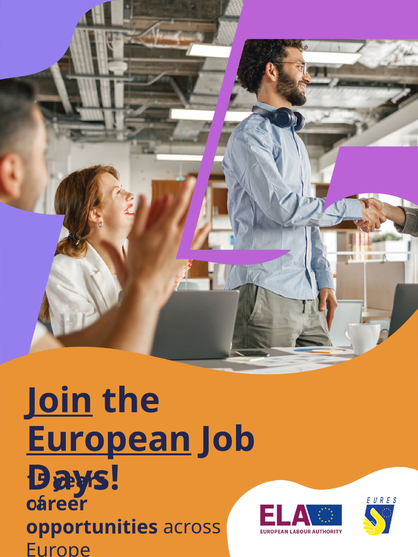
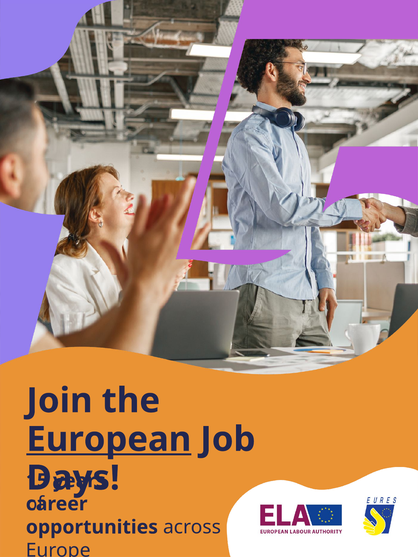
Join underline: present -> none (59, 401)
